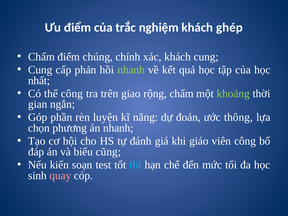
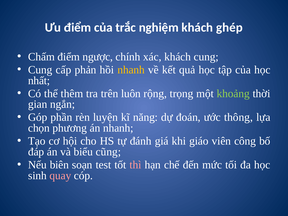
chúng: chúng -> ngược (98, 57)
nhanh colour: light green -> yellow (131, 70)
thể công: công -> thêm (72, 94)
giao: giao -> luôn (131, 94)
rộng chấm: chấm -> trọng (182, 94)
kiến: kiến -> biên (59, 165)
thì colour: light blue -> pink (135, 165)
